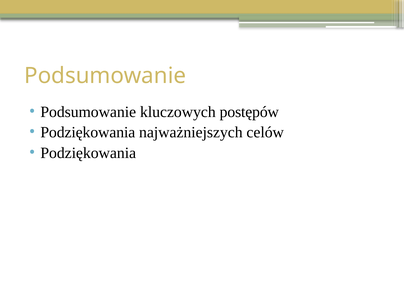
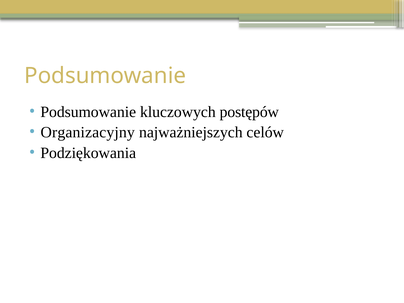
Podziękowania: Podziękowania -> Organizacyjny (88, 132)
